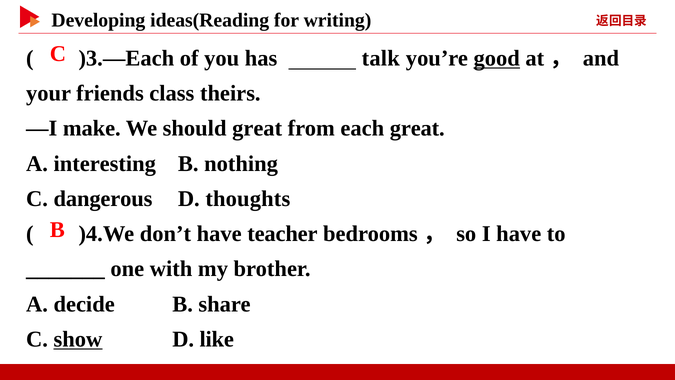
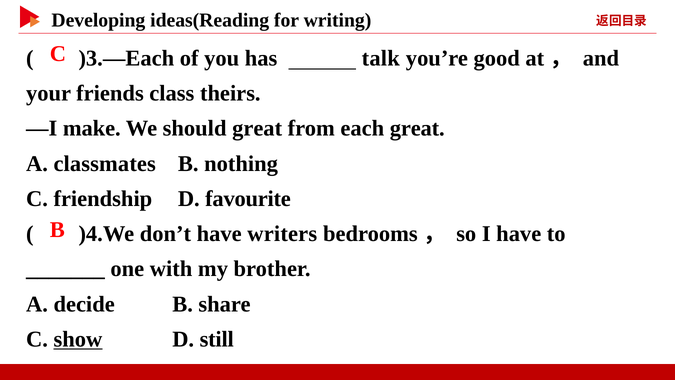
good underline: present -> none (497, 58)
interesting: interesting -> classmates (105, 164)
dangerous: dangerous -> friendship (103, 199)
thoughts: thoughts -> favourite (248, 199)
teacher: teacher -> writers (282, 234)
like: like -> still (217, 339)
